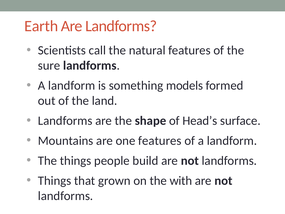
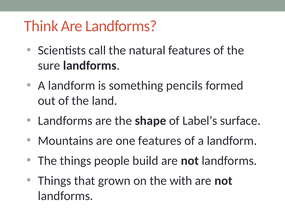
Earth: Earth -> Think (41, 26)
models: models -> pencils (184, 85)
Head’s: Head’s -> Label’s (200, 121)
